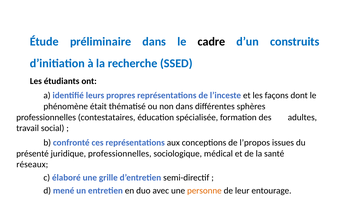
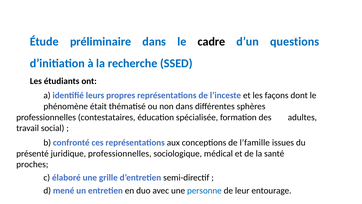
construits: construits -> questions (295, 41)
l’propos: l’propos -> l’famille (255, 142)
réseaux: réseaux -> proches (32, 164)
personne colour: orange -> blue (204, 190)
